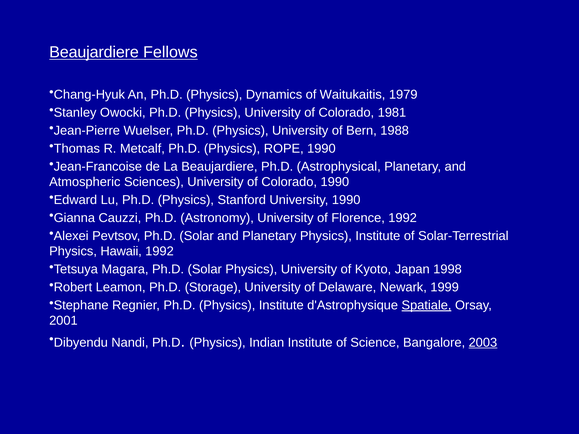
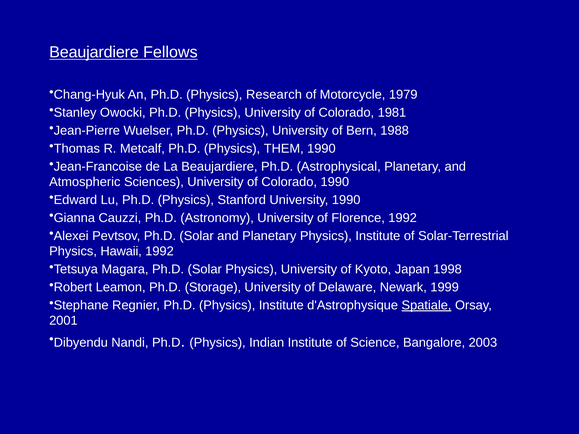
Dynamics: Dynamics -> Research (274, 95)
Waitukaitis: Waitukaitis -> Motorcycle (353, 95)
ROPE: ROPE -> THEM (284, 149)
2003 underline: present -> none (483, 343)
